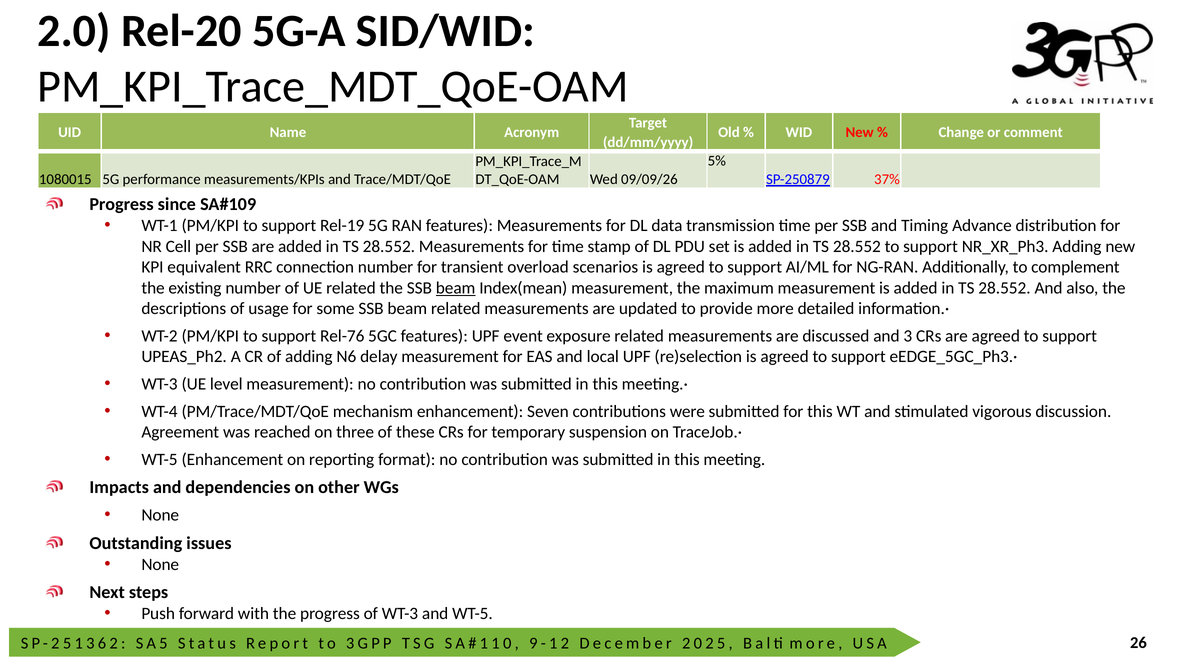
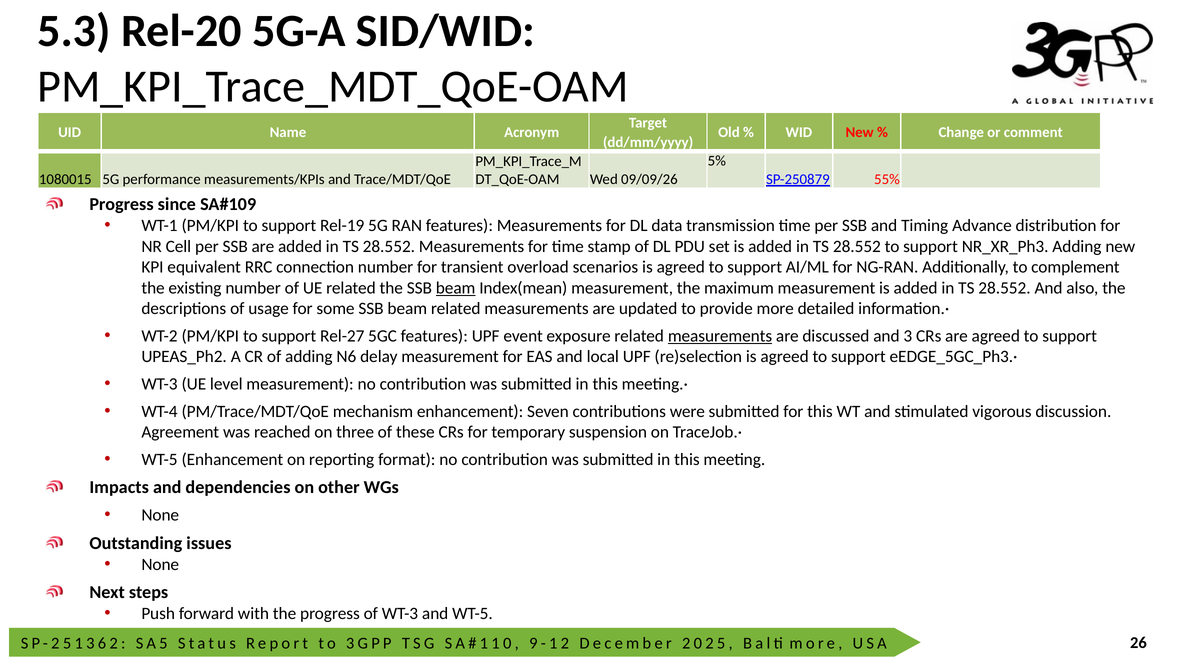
2.0: 2.0 -> 5.3 (74, 31)
37%: 37% -> 55% (887, 179)
Rel-76: Rel-76 -> Rel-27 (342, 336)
measurements underline: none -> present (720, 336)
